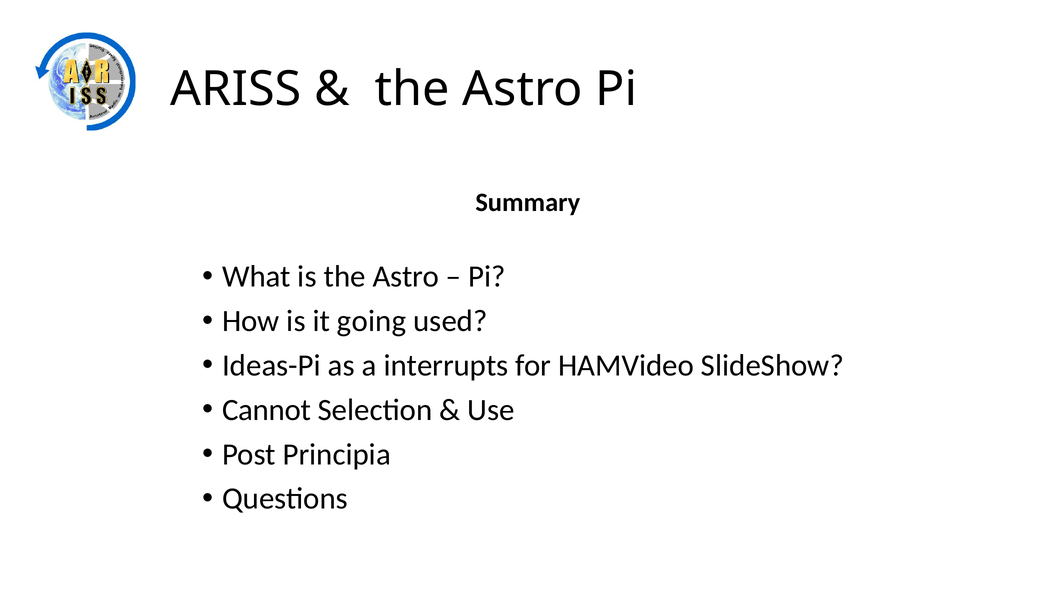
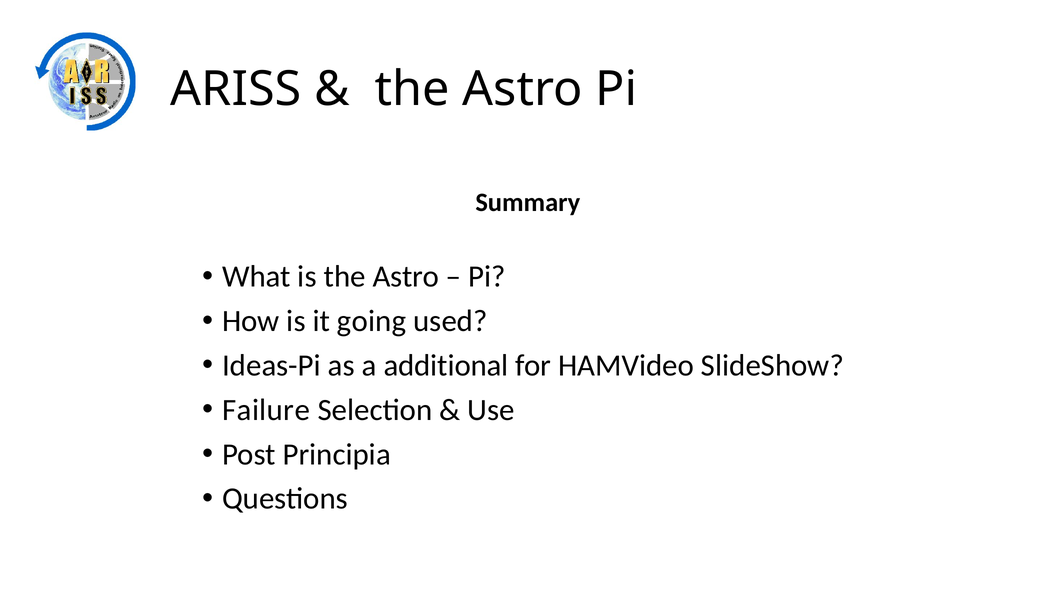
interrupts: interrupts -> additional (446, 366)
Cannot: Cannot -> Failure (266, 410)
